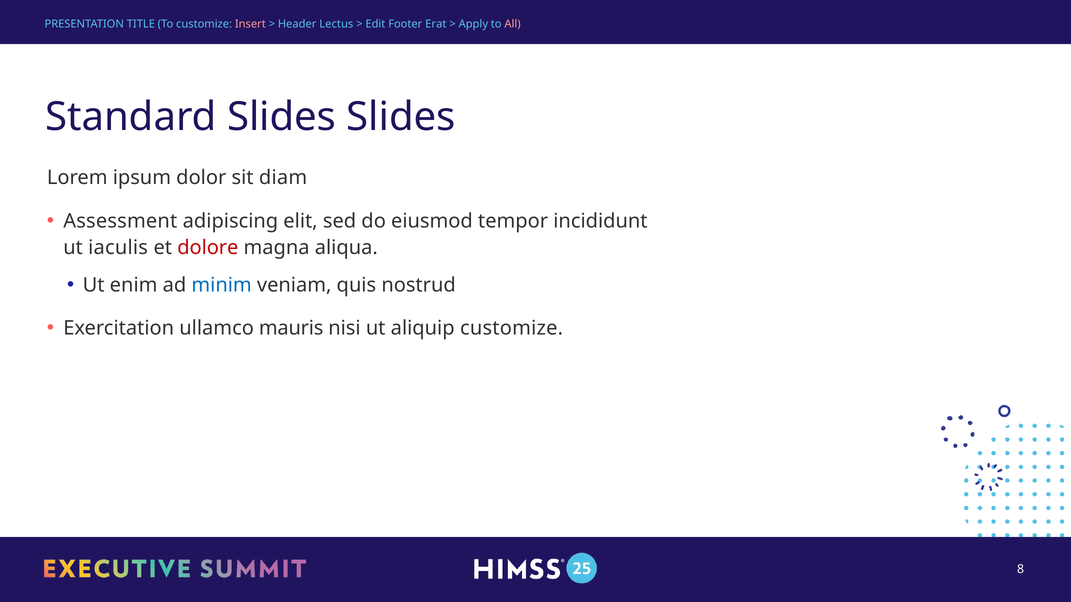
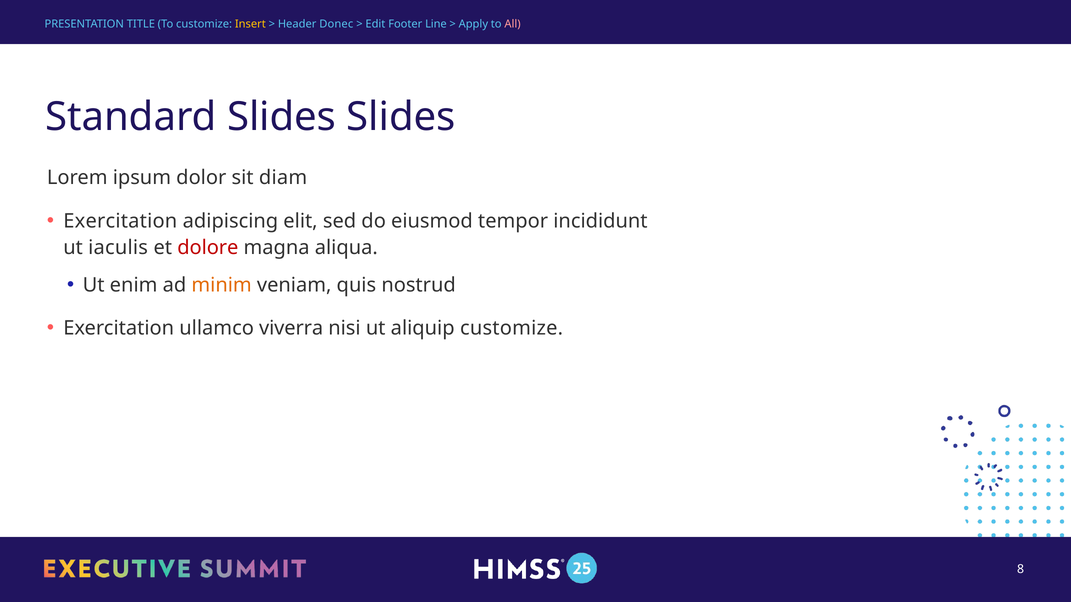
Insert colour: pink -> yellow (250, 24)
Lectus: Lectus -> Donec (336, 24)
Erat: Erat -> Line (436, 24)
Assessment: Assessment -> Exercitation (120, 221)
minim colour: blue -> orange (222, 285)
mauris: mauris -> viverra (291, 329)
